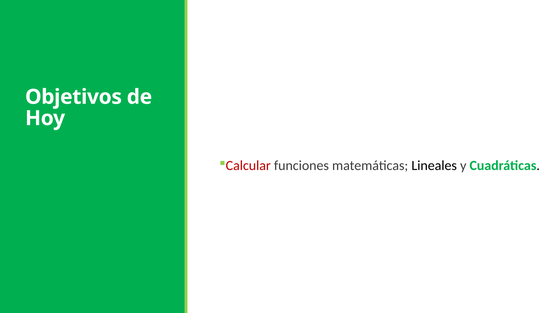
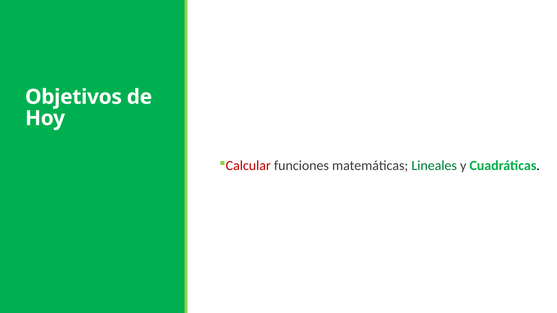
Lineales colour: black -> green (434, 166)
